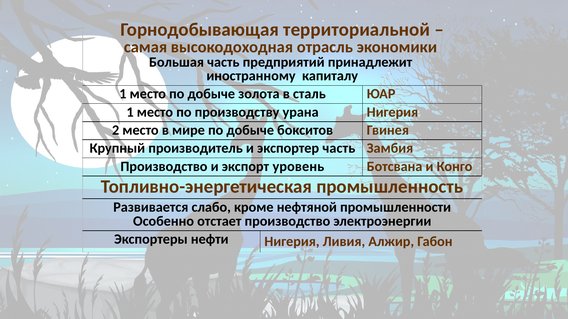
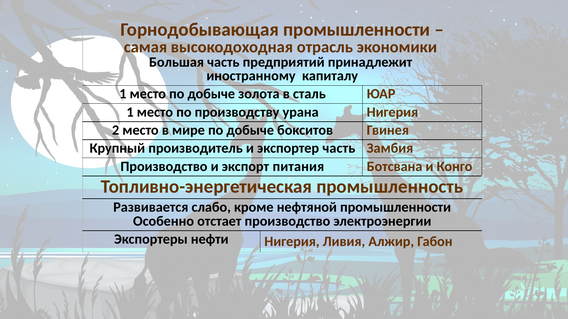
Горнодобывающая территориальной: территориальной -> промышленности (357, 30)
уровень: уровень -> питания (298, 167)
